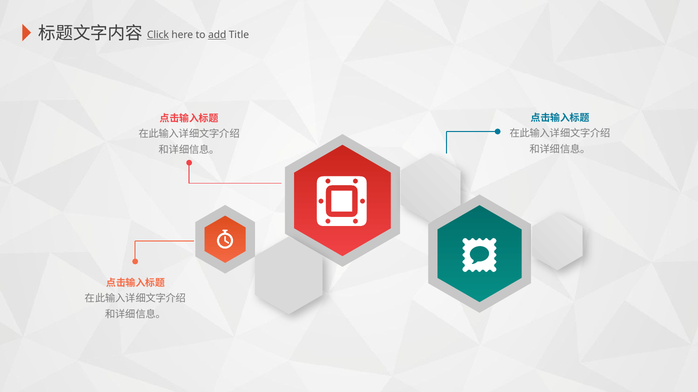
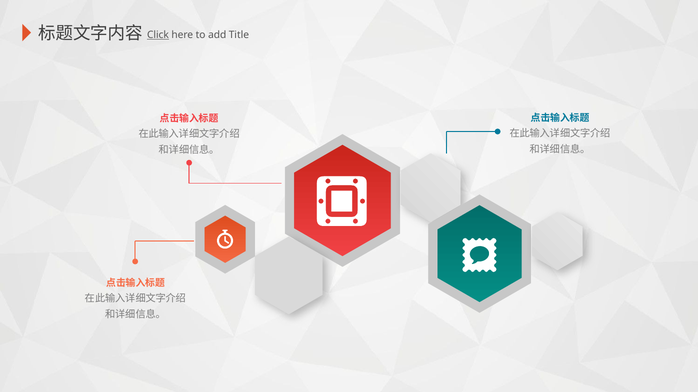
add underline: present -> none (217, 35)
